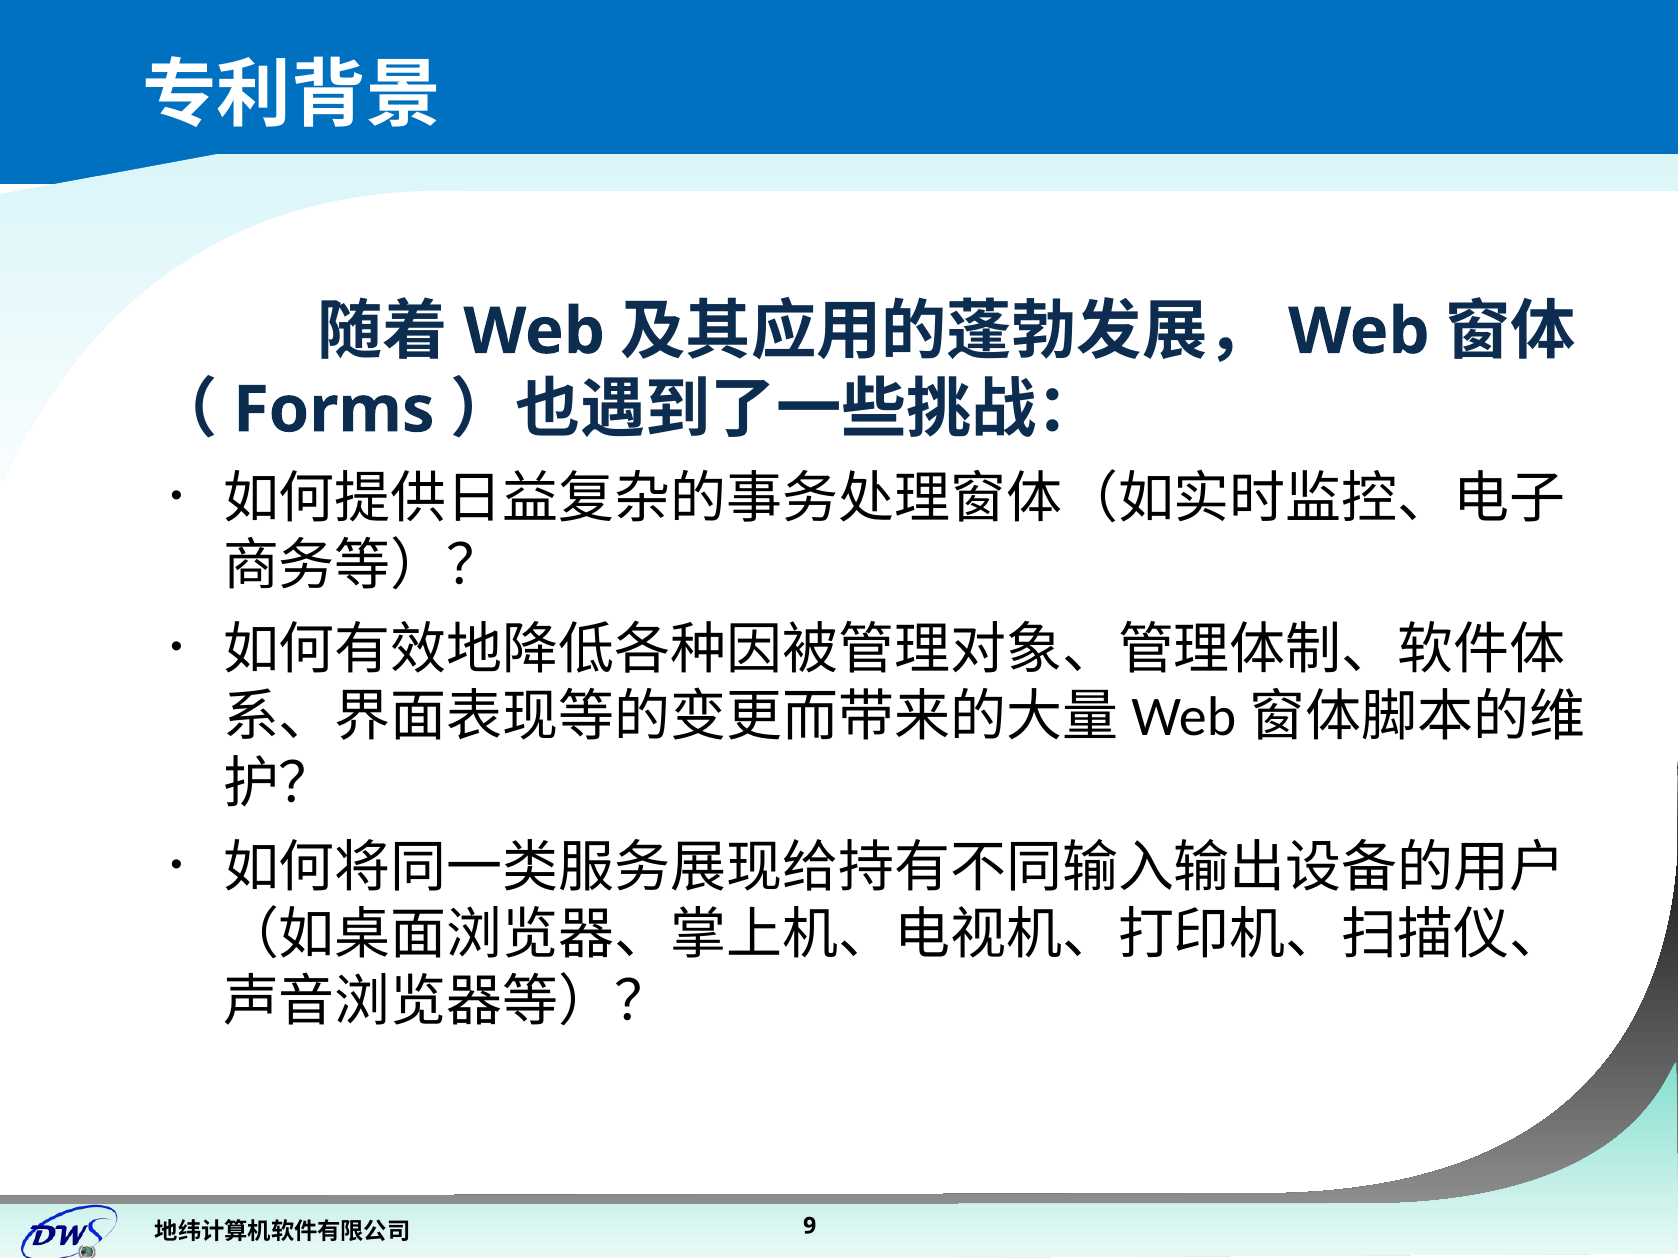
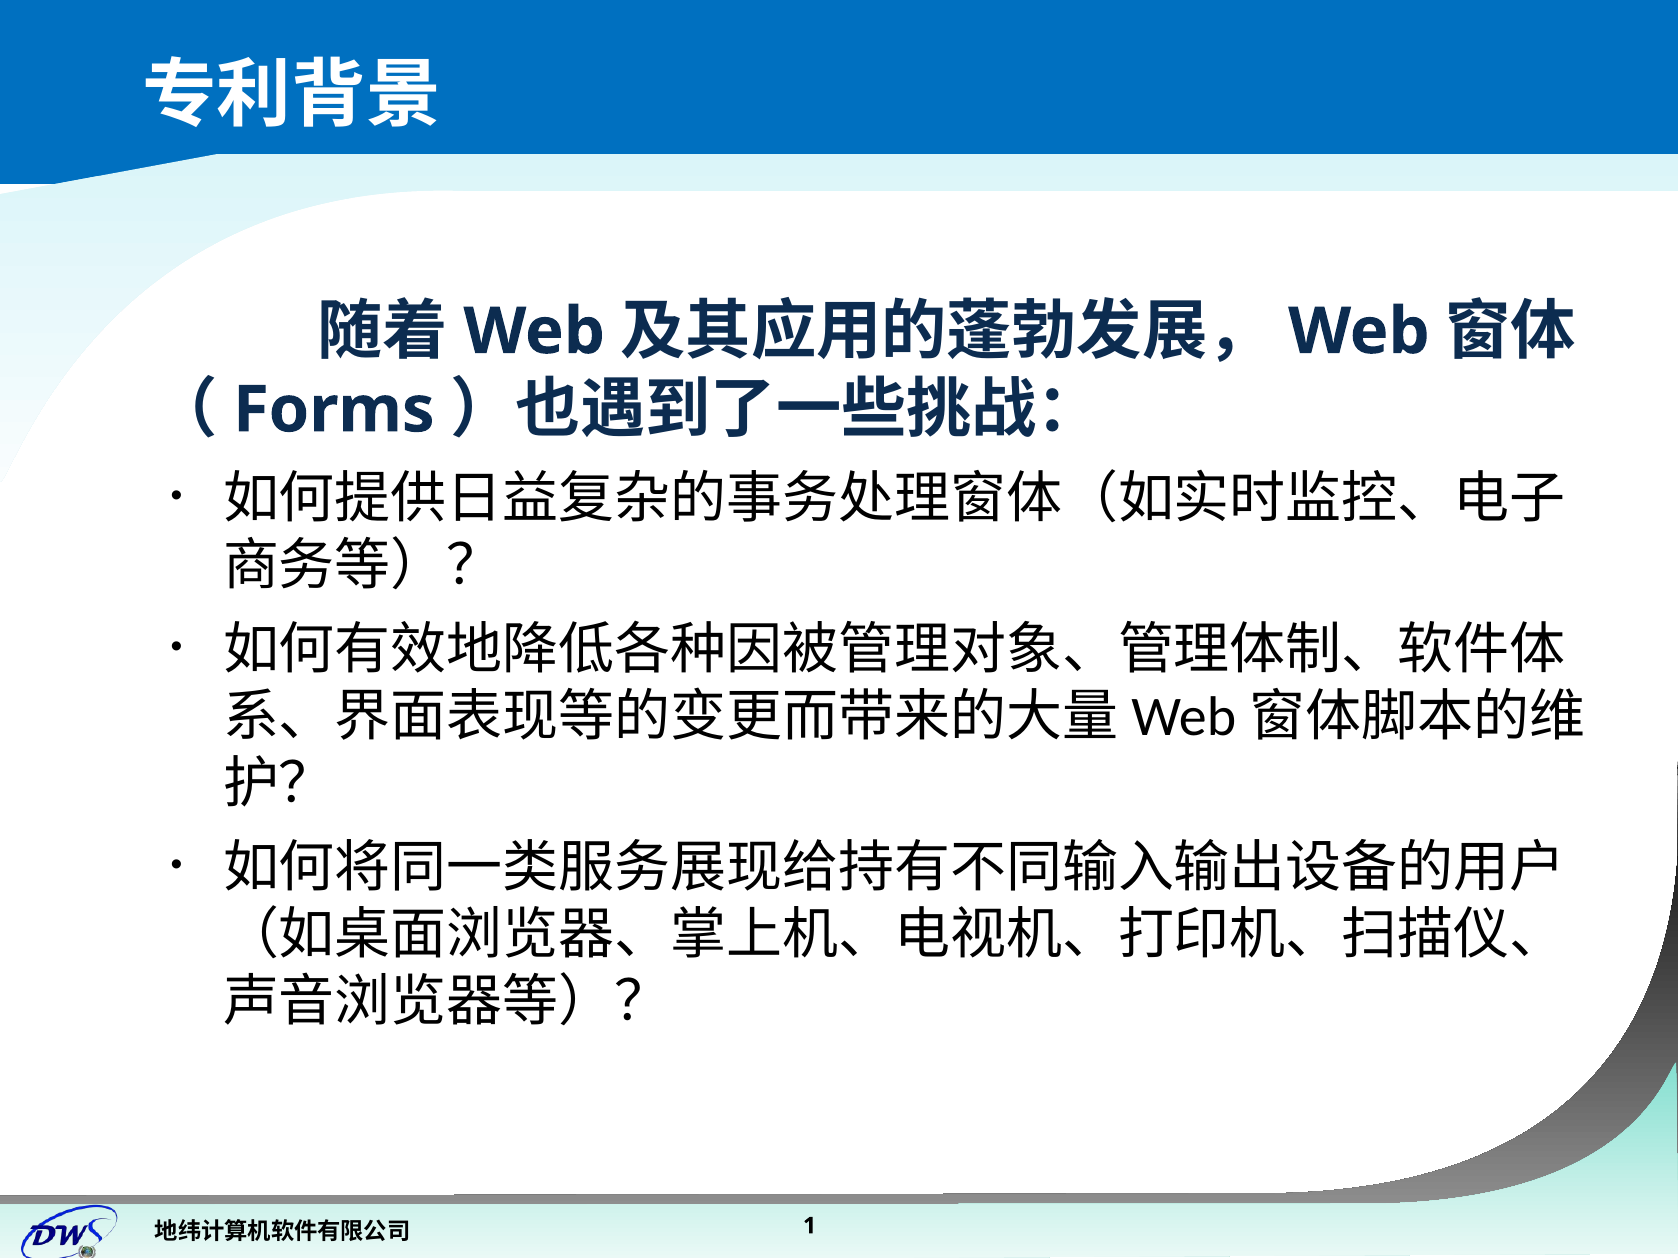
9: 9 -> 1 (810, 1226)
